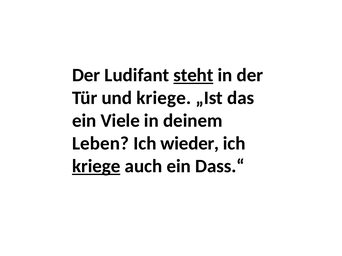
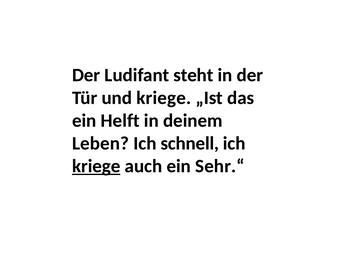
steht underline: present -> none (193, 75)
Viele: Viele -> Helft (120, 121)
wieder: wieder -> schnell (190, 144)
Dass.“: Dass.“ -> Sehr.“ (220, 167)
